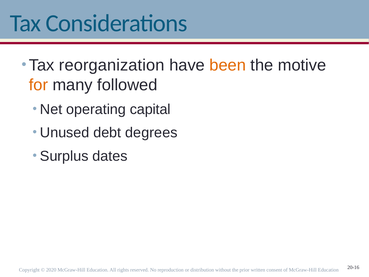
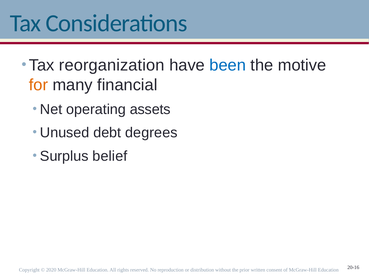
been colour: orange -> blue (228, 65)
followed: followed -> financial (127, 85)
capital: capital -> assets (150, 109)
dates: dates -> belief (110, 156)
